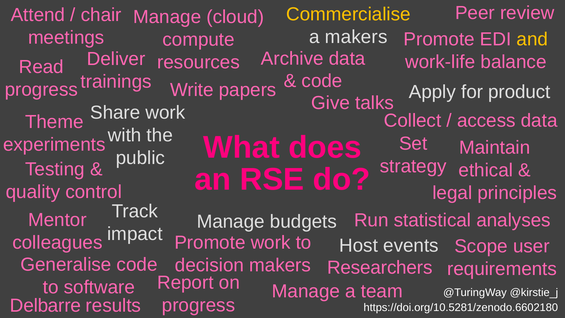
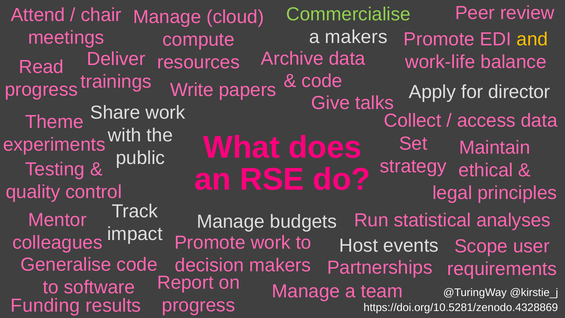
Commercialise colour: yellow -> light green (348, 14)
product: product -> director (519, 92)
Researchers: Researchers -> Partnerships (380, 268)
Delbarre: Delbarre -> Funding (45, 305)
https://doi.org/10.5281/zenodo.6602180: https://doi.org/10.5281/zenodo.6602180 -> https://doi.org/10.5281/zenodo.4328869 (461, 308)
